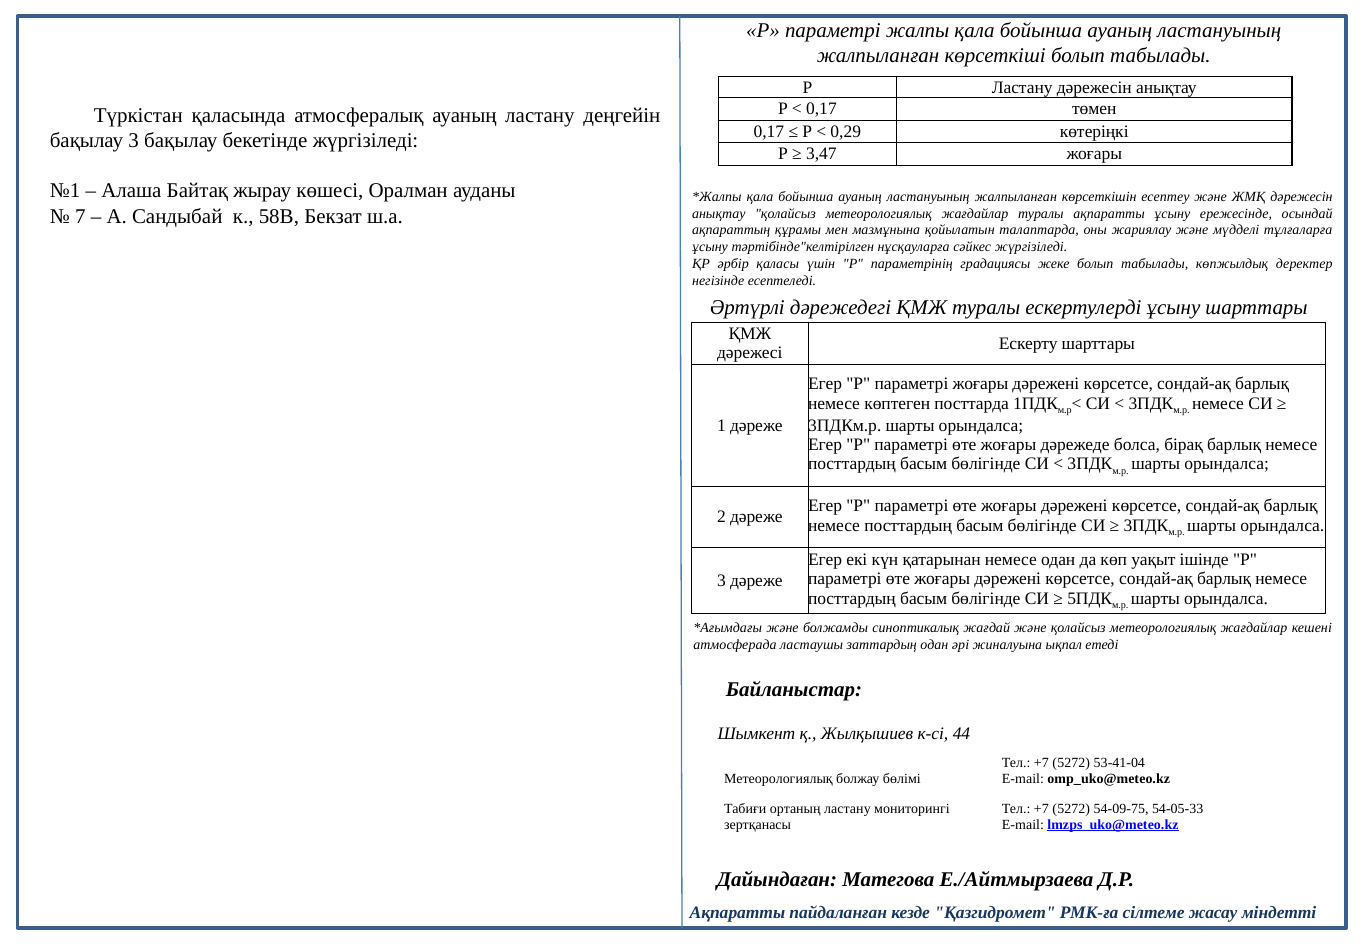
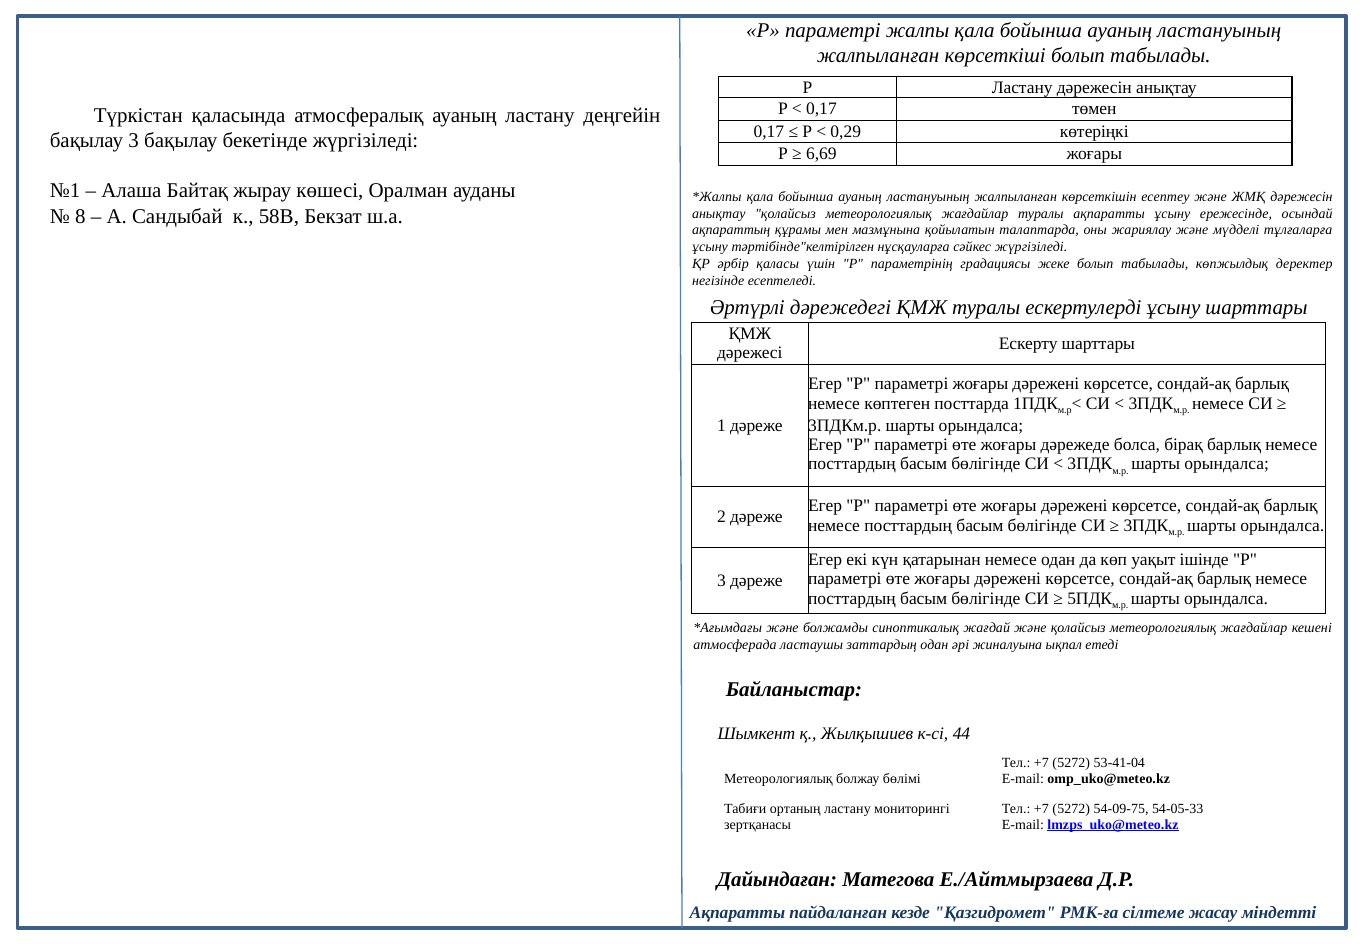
3,47: 3,47 -> 6,69 (821, 154)
7: 7 -> 8 (80, 216)
